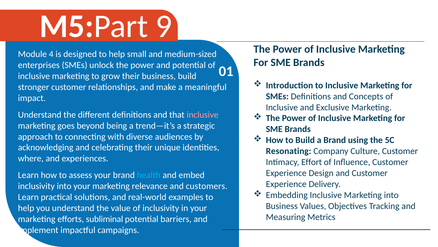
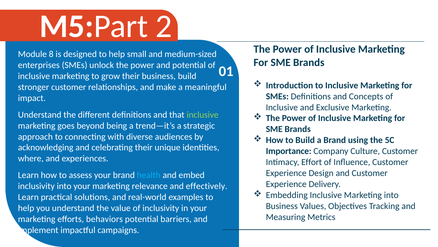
9: 9 -> 2 (164, 26)
4: 4 -> 8 (51, 54)
inclusive colour: pink -> light green (203, 114)
Resonating: Resonating -> Importance (289, 151)
customers: customers -> effectively (207, 186)
subliminal: subliminal -> behaviors (104, 218)
